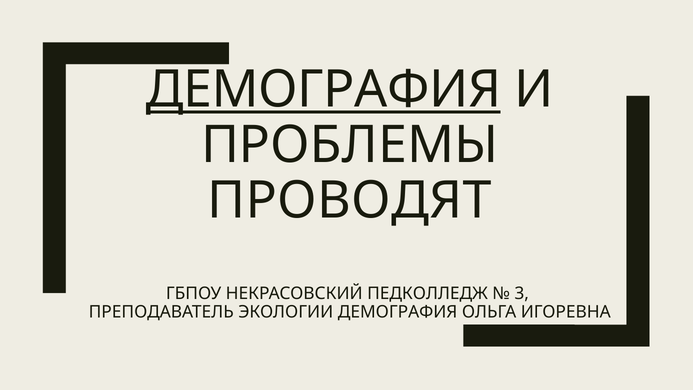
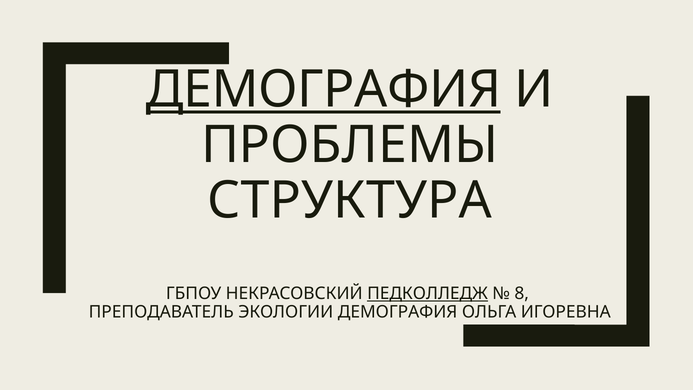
ПРОВОДЯТ: ПРОВОДЯТ -> СТРУКТУРА (350, 200)
ПЕДКОЛЛЕДЖ underline: none -> present (428, 293)
3: 3 -> 8 (522, 293)
